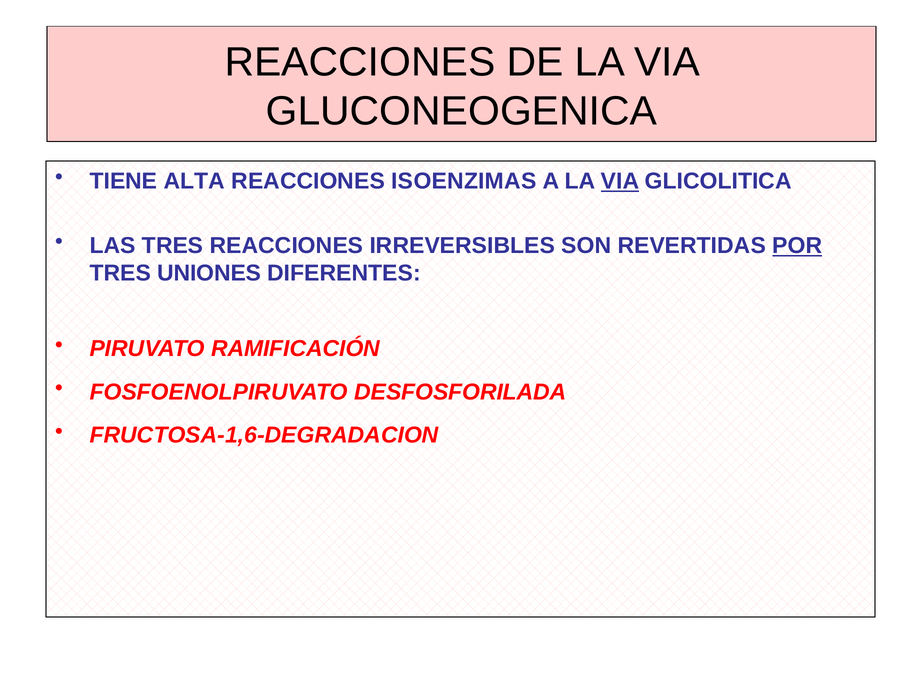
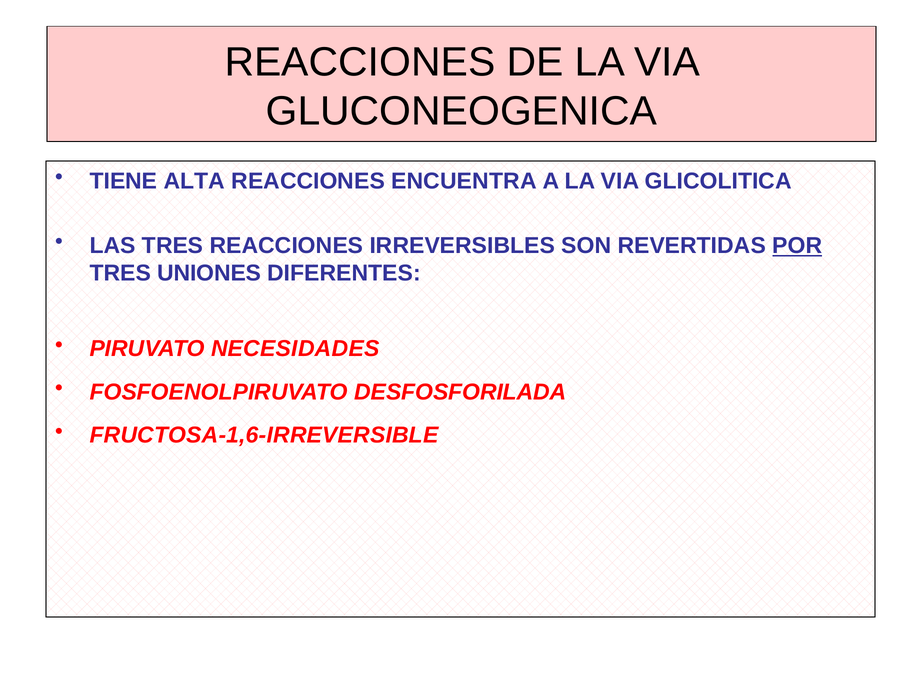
ISOENZIMAS: ISOENZIMAS -> ENCUENTRA (464, 181)
VIA underline: present -> none (620, 181)
RAMIFICACIÓN: RAMIFICACIÓN -> NECESIDADES (295, 349)
FRUCTOSA-1,6-DEGRADACION: FRUCTOSA-1,6-DEGRADACION -> FRUCTOSA-1,6-IRREVERSIBLE (264, 435)
